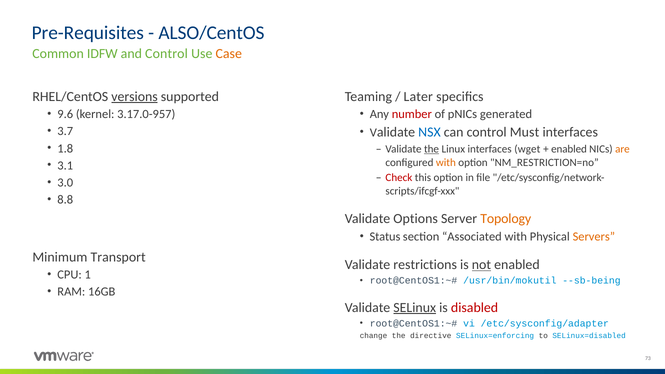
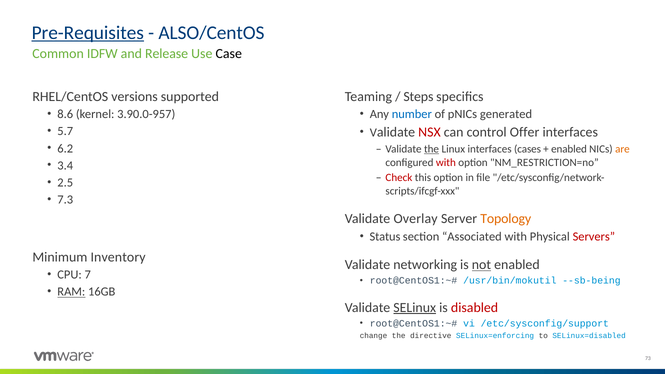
Pre-Requisites underline: none -> present (88, 33)
and Control: Control -> Release (167, 54)
Case colour: orange -> black (229, 54)
versions underline: present -> none (135, 97)
Later: Later -> Steps (418, 97)
9.6: 9.6 -> 8.6 (65, 114)
3.17.0-957: 3.17.0-957 -> 3.90.0-957 (146, 114)
number colour: red -> blue (412, 114)
3.7: 3.7 -> 5.7 (65, 131)
NSX colour: blue -> red (429, 132)
Must: Must -> Offer (525, 132)
1.8: 1.8 -> 6.2 (65, 148)
wget: wget -> cases (527, 149)
with colour: orange -> red (446, 163)
3.1: 3.1 -> 3.4 (65, 166)
3.0: 3.0 -> 2.5 (65, 183)
8.8: 8.8 -> 7.3 (65, 200)
Options: Options -> Overlay (416, 219)
Servers colour: orange -> red (594, 237)
Transport: Transport -> Inventory (118, 257)
restrictions: restrictions -> networking (425, 265)
1: 1 -> 7 (88, 275)
RAM underline: none -> present (71, 292)
/etc/sysconfig/adapter: /etc/sysconfig/adapter -> /etc/sysconfig/support (545, 324)
